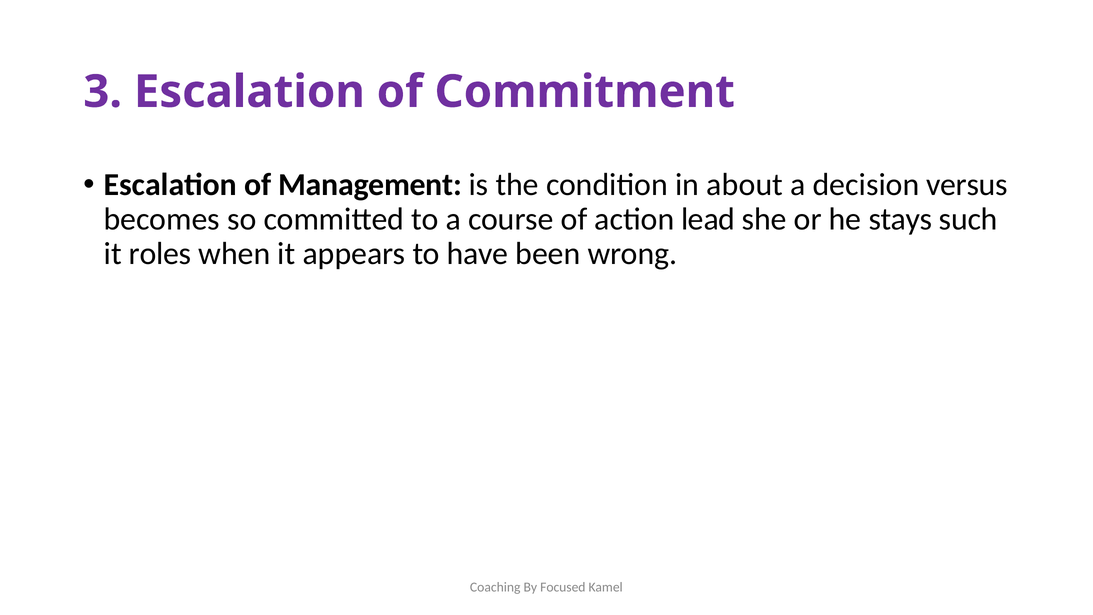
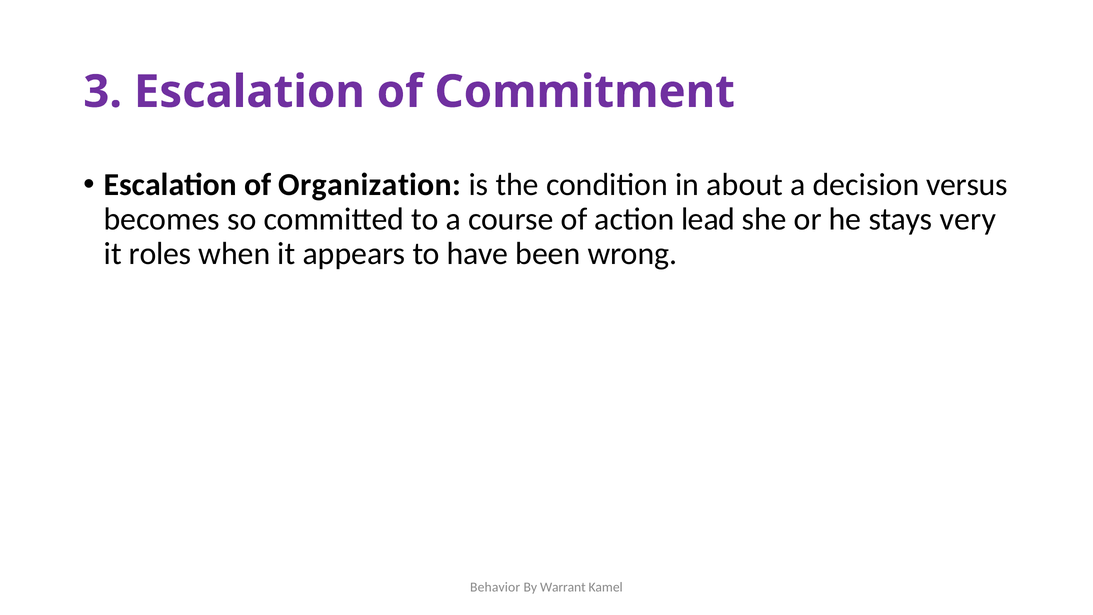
Management: Management -> Organization (370, 185)
such: such -> very (968, 219)
Coaching: Coaching -> Behavior (495, 587)
Focused: Focused -> Warrant (563, 587)
